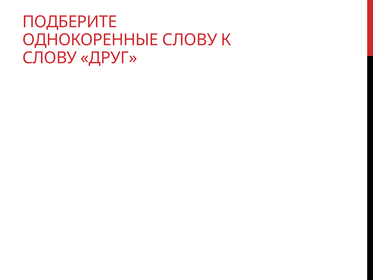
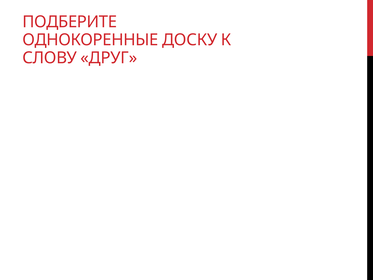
ОДНОКОРЕННЫЕ СЛОВУ: СЛОВУ -> ДОСКУ (190, 40)
